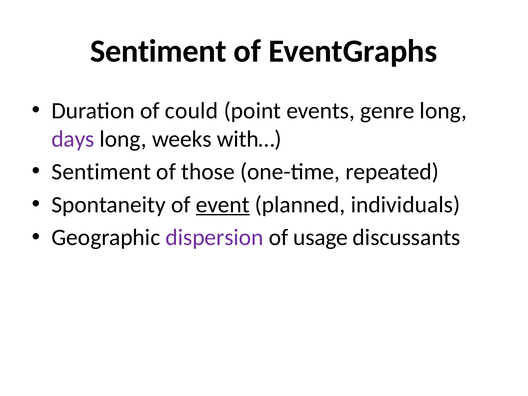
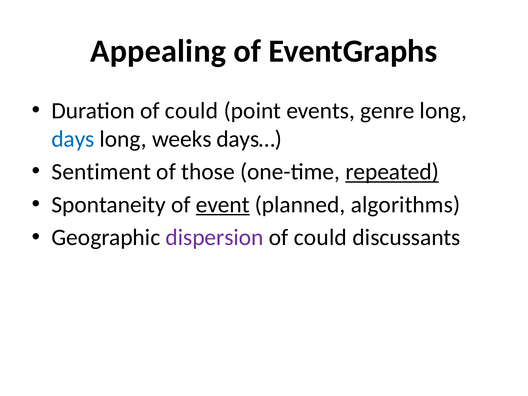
Sentiment: Sentiment -> Appealing (158, 51)
days colour: purple -> blue (73, 139)
with…: with… -> days… (249, 139)
repeated underline: none -> present (392, 172)
individuals: individuals -> algorithms (405, 205)
usage: usage -> could (320, 238)
